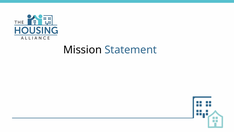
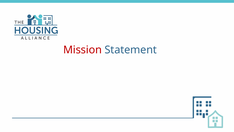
Mission colour: black -> red (82, 50)
